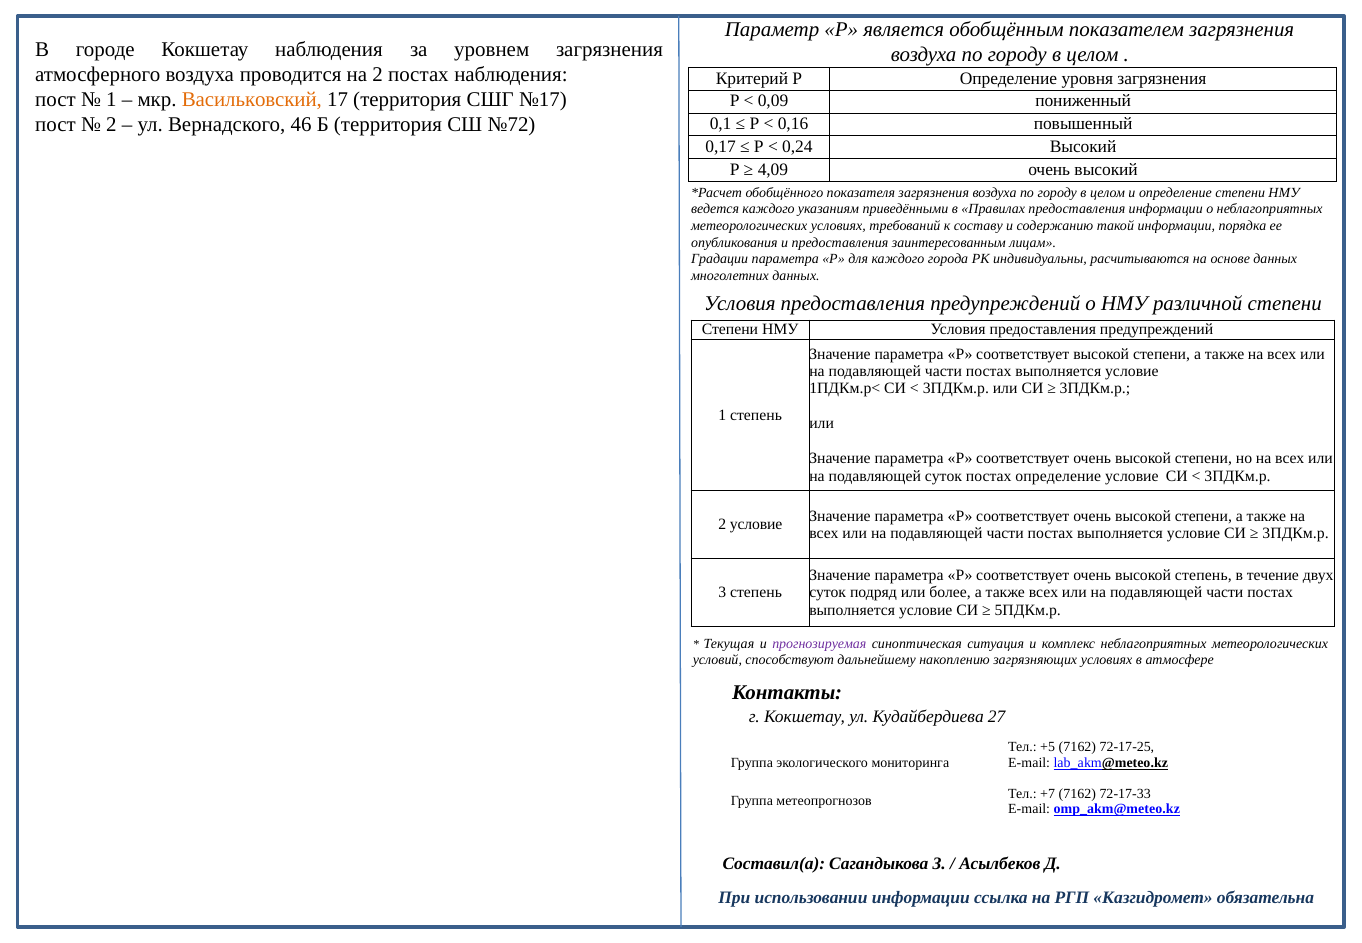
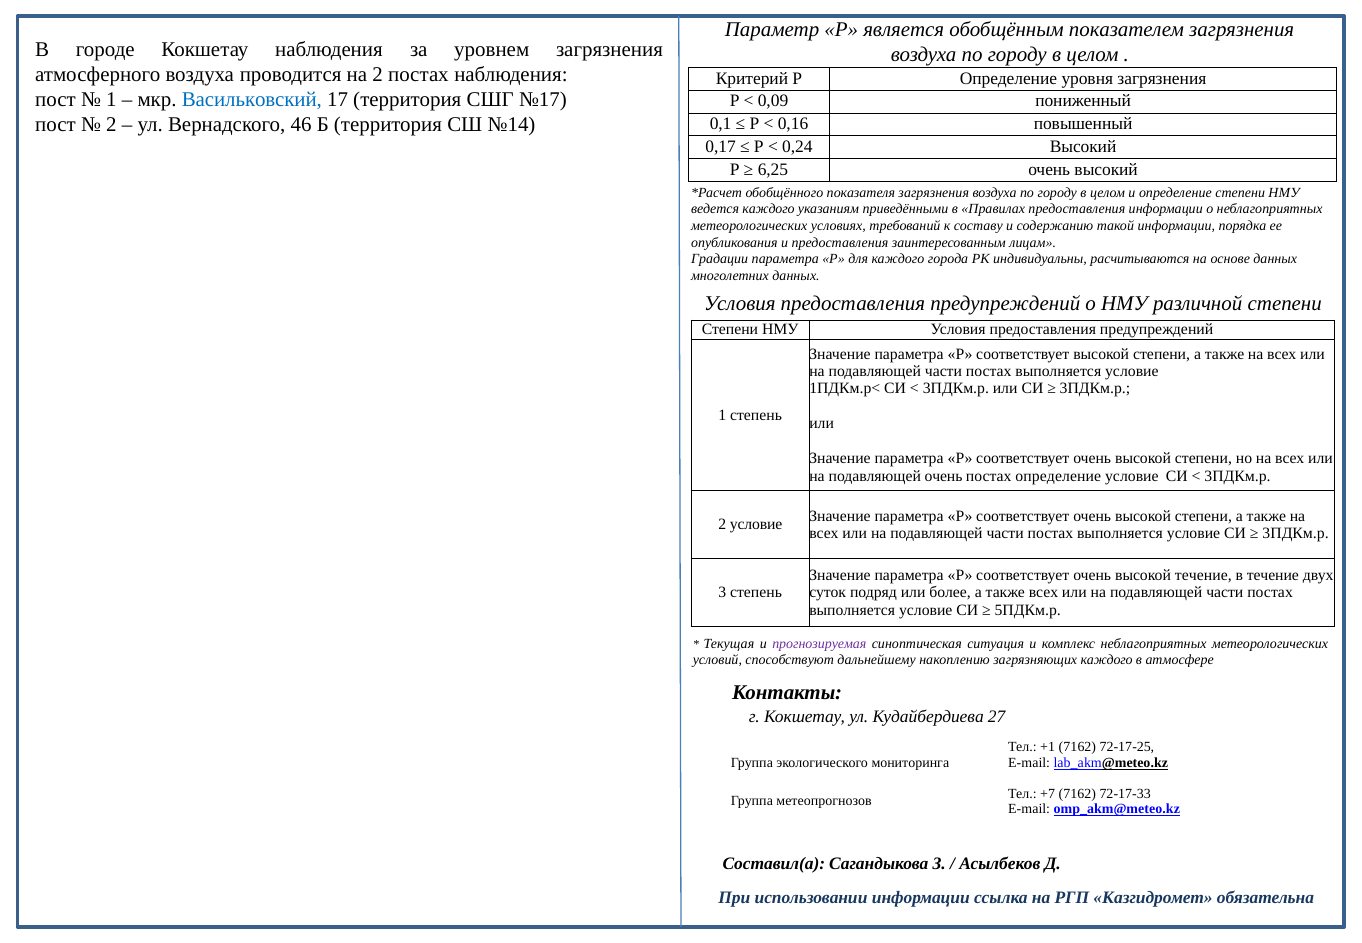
Васильковский colour: orange -> blue (252, 100)
№72: №72 -> №14 (512, 125)
4,09: 4,09 -> 6,25 (773, 170)
подавляющей суток: суток -> очень (944, 476)
высокой степень: степень -> течение (1203, 575)
загрязняющих условиях: условиях -> каждого (1107, 660)
+5: +5 -> +1 (1048, 747)
